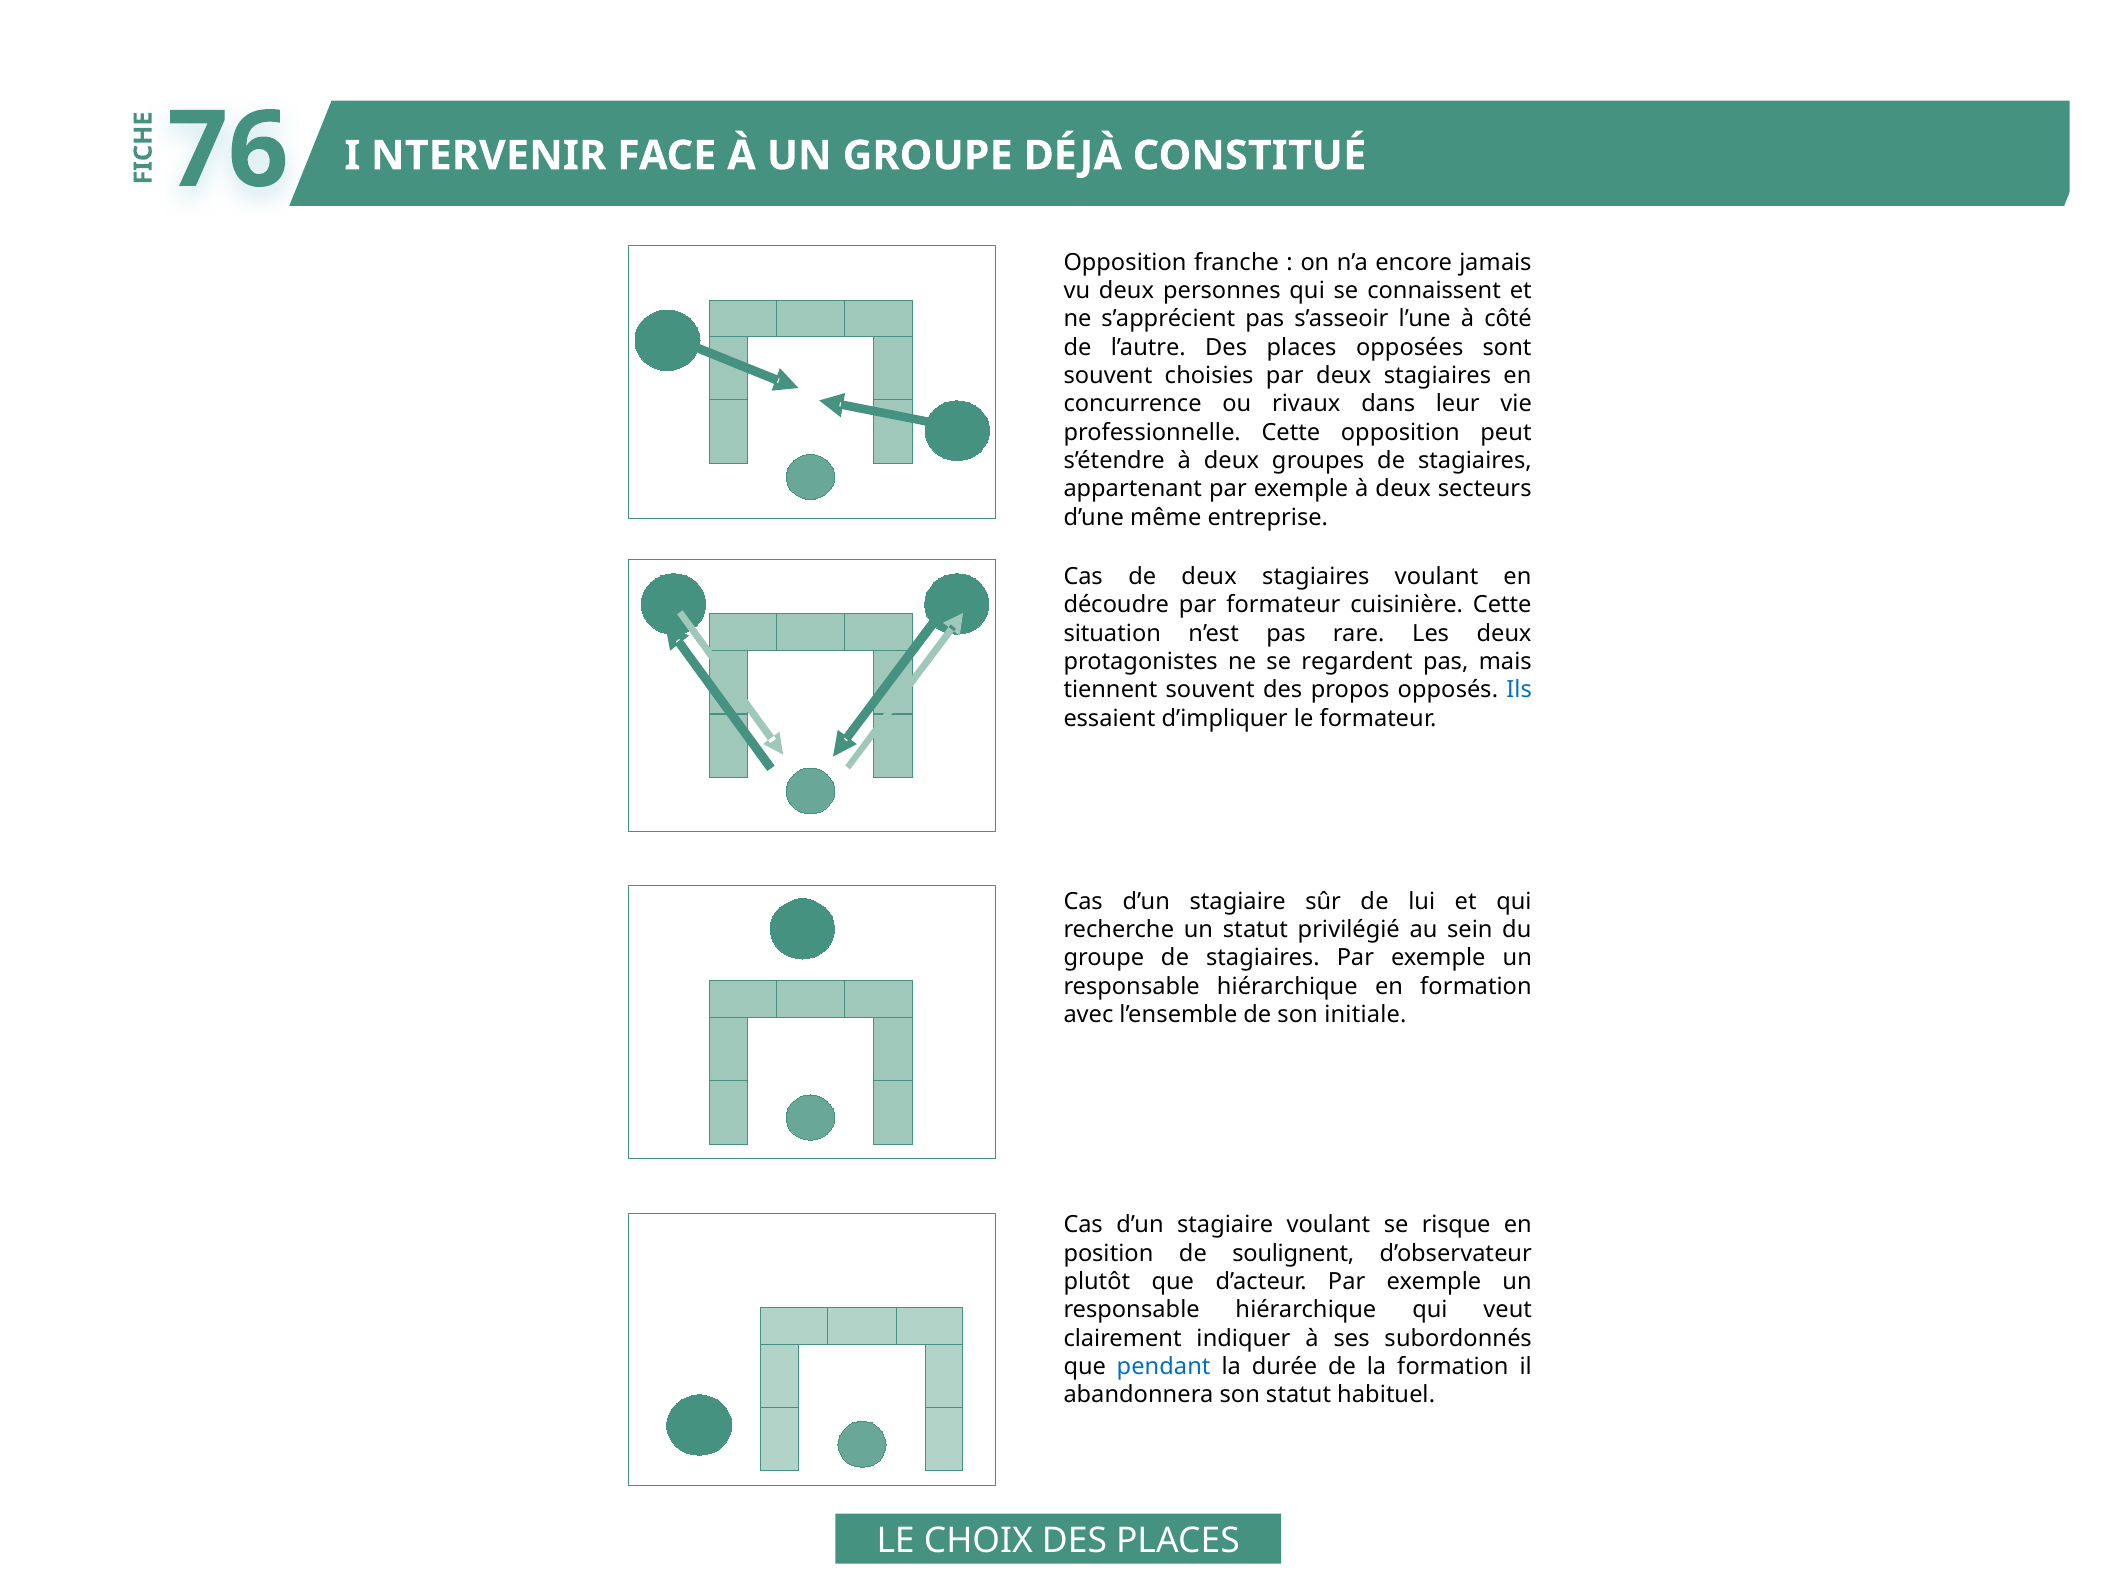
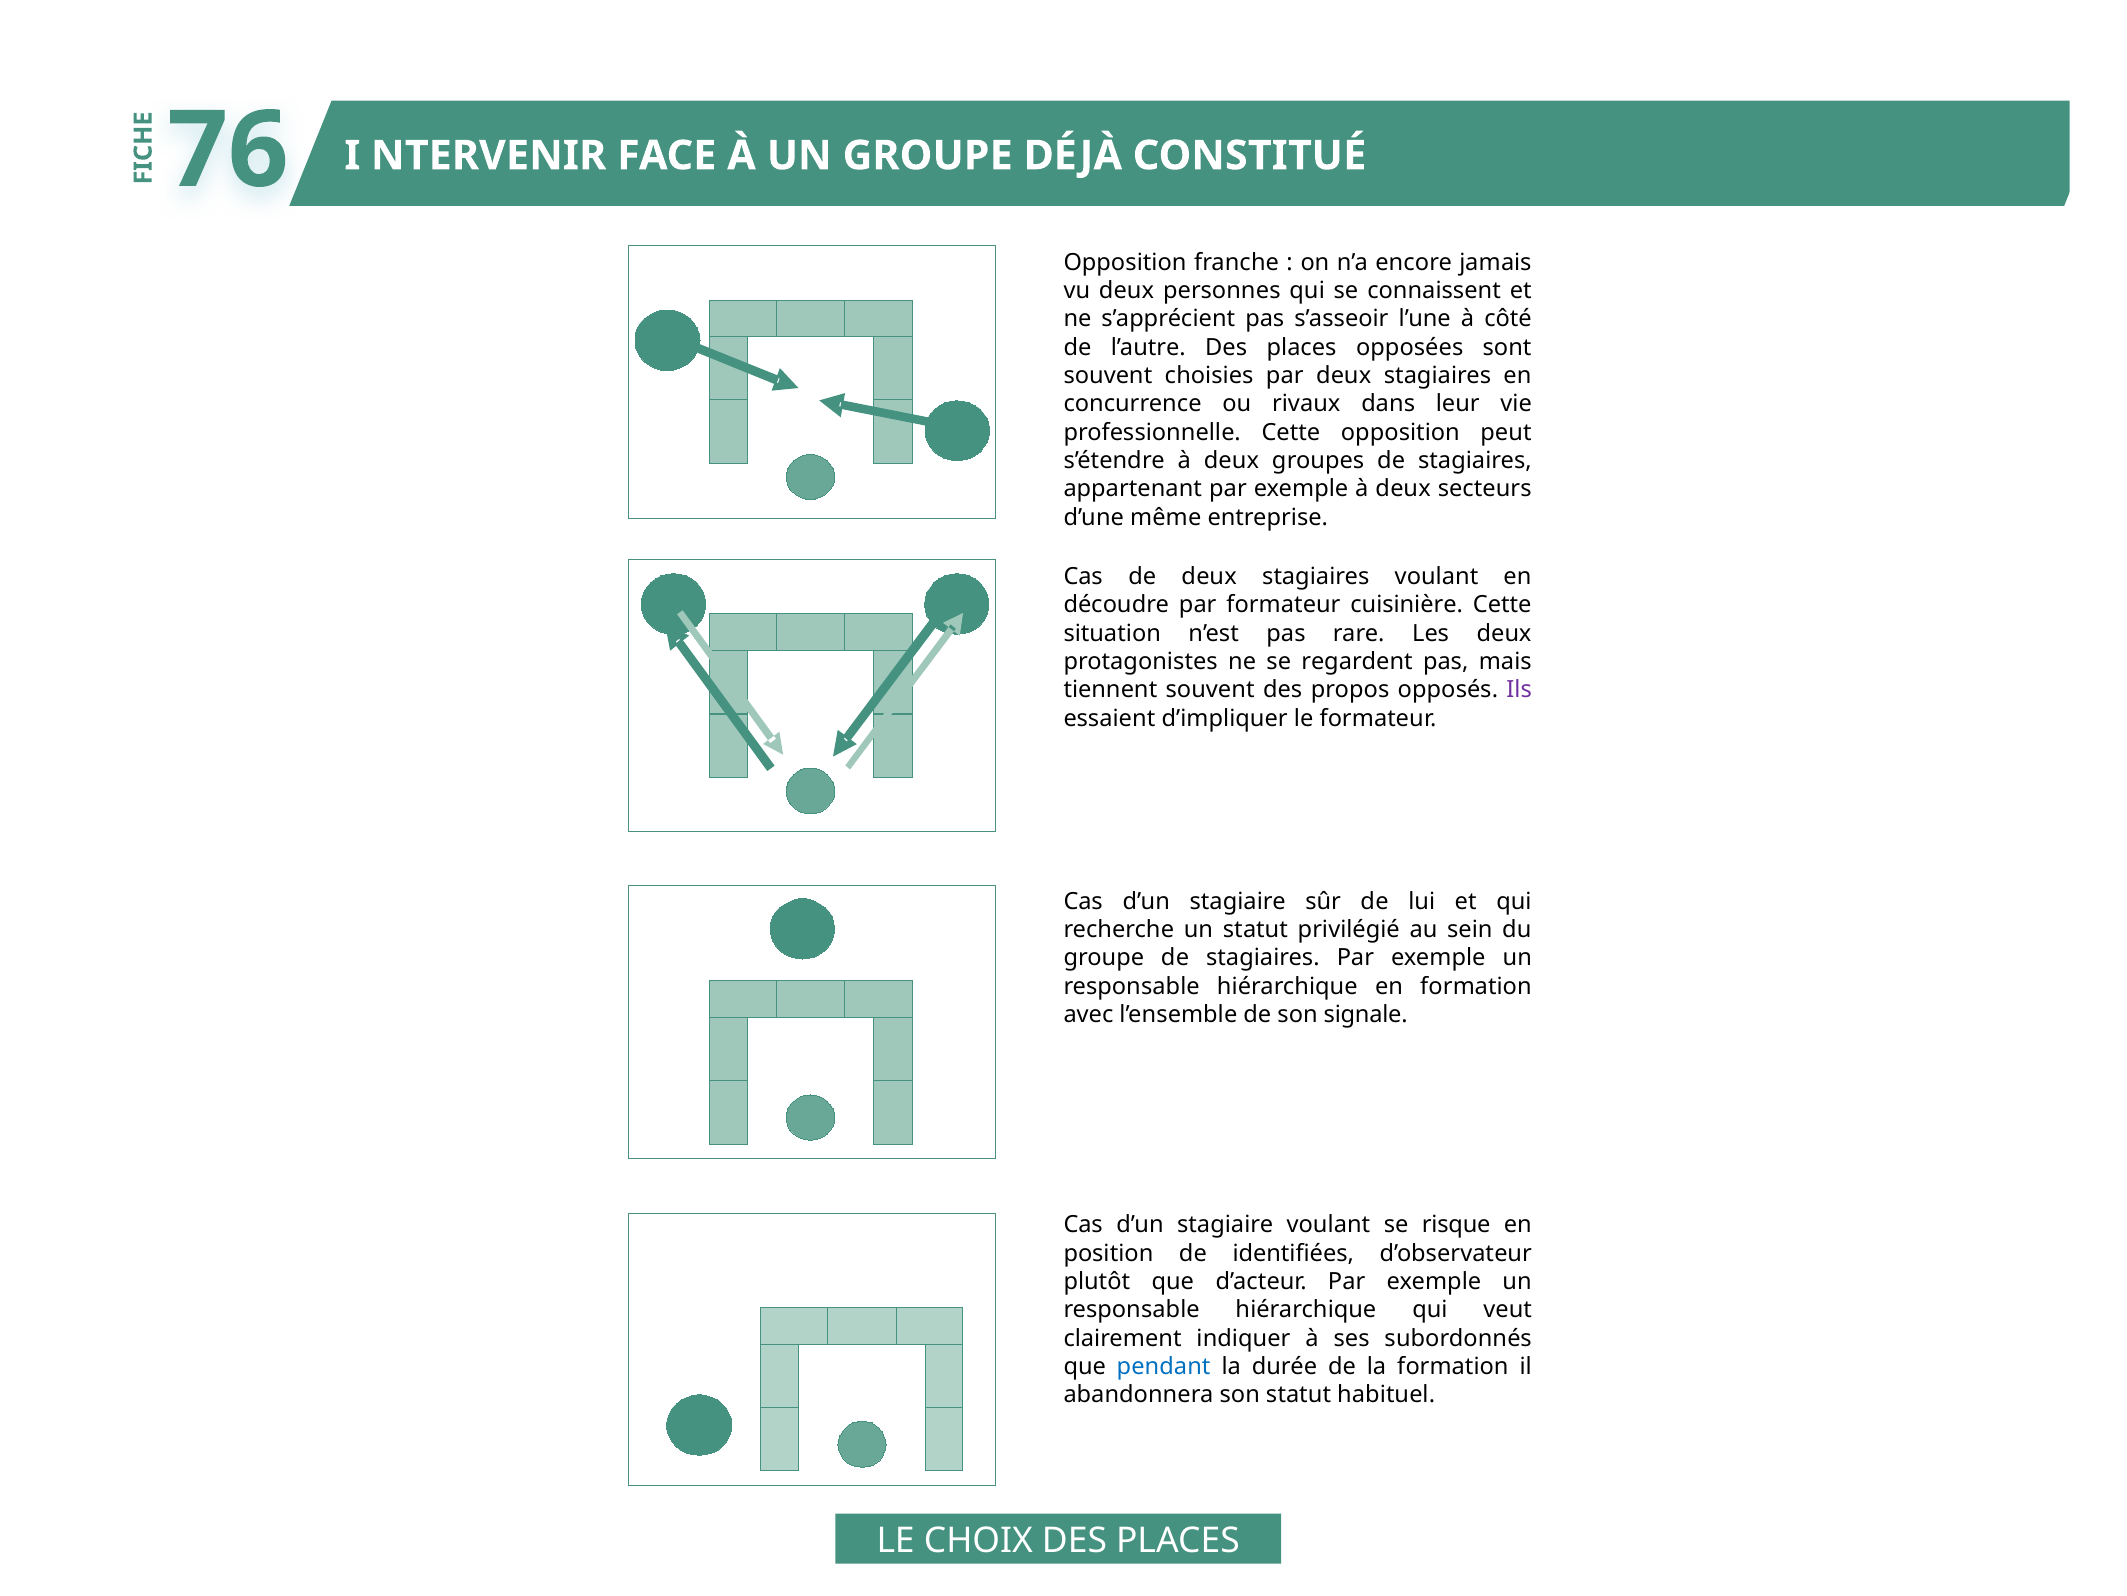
Ils colour: blue -> purple (1519, 690)
initiale: initiale -> signale (1366, 1014)
soulignent: soulignent -> identifiées (1293, 1253)
